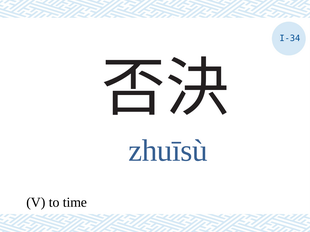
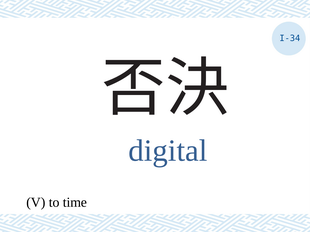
zhuīsù: zhuīsù -> digital (168, 151)
